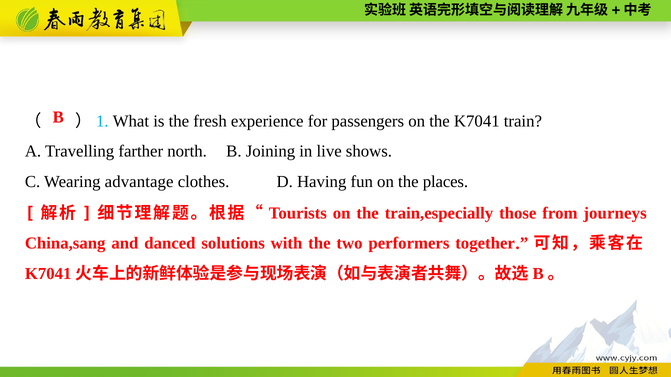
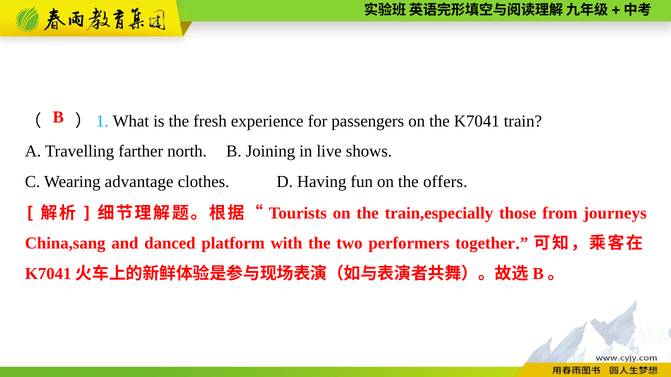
places: places -> offers (445, 182)
solutions: solutions -> platform (233, 244)
